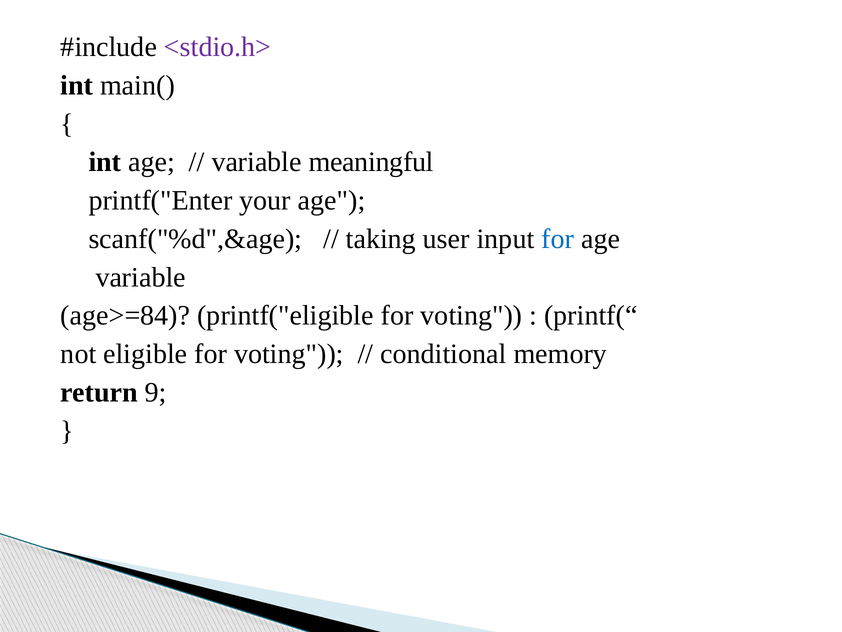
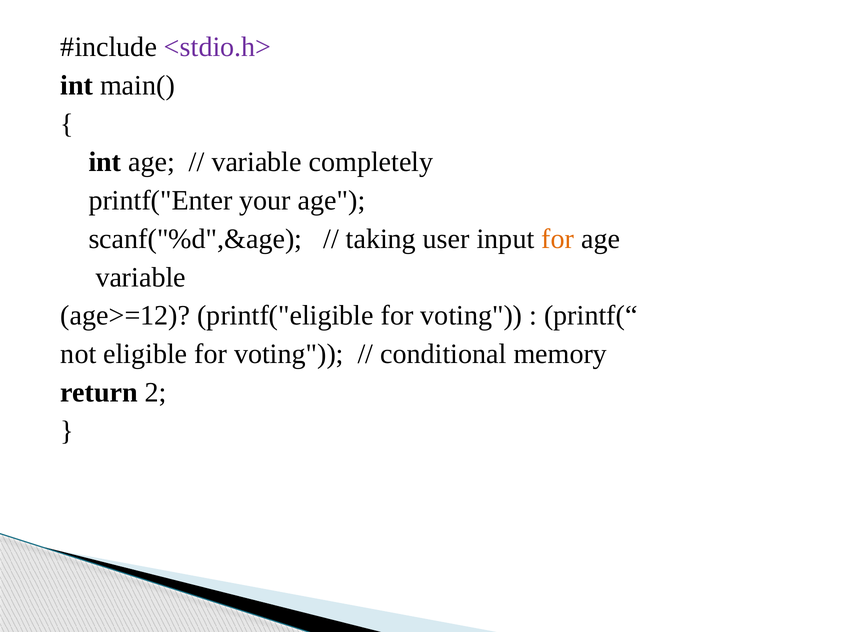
meaningful: meaningful -> completely (371, 162)
for colour: blue -> orange (558, 239)
age>=84: age>=84 -> age>=12 (125, 315)
9: 9 -> 2 (156, 392)
